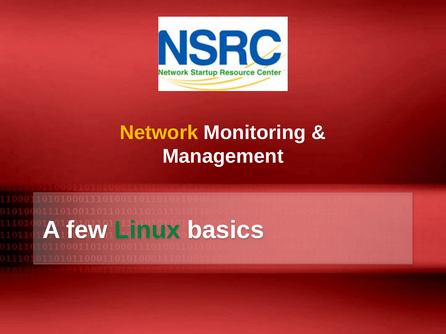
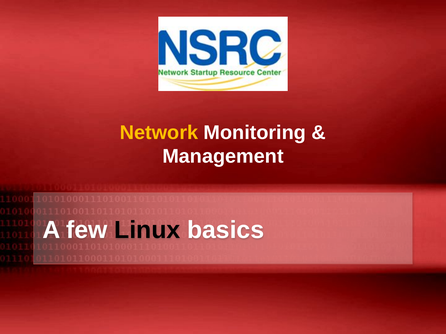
Linux colour: green -> black (147, 230)
